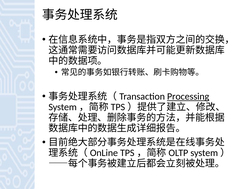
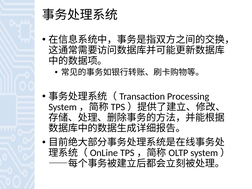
Processing underline: present -> none (188, 97)
